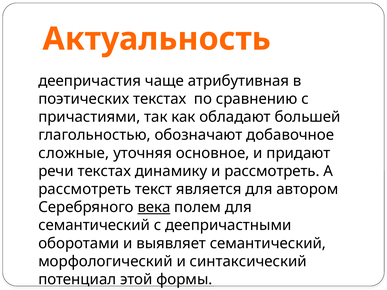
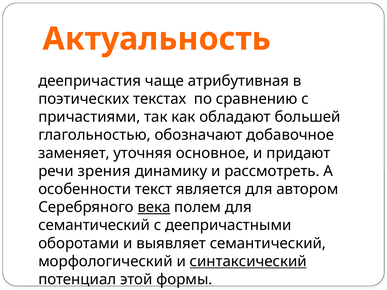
сложные: сложные -> заменяет (74, 153)
речи текстах: текстах -> зрения (104, 171)
рассмотреть: рассмотреть -> особенности (85, 189)
синтаксический underline: none -> present (248, 262)
